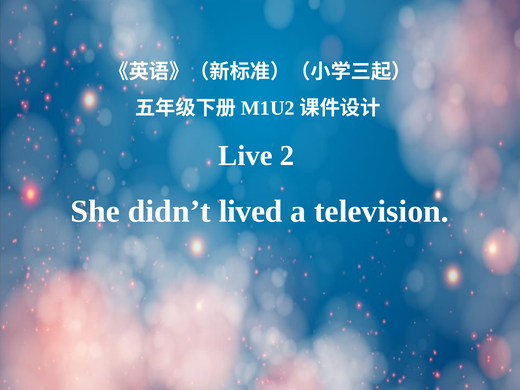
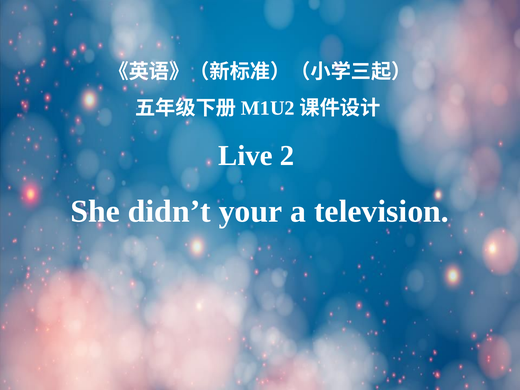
lived: lived -> your (250, 211)
